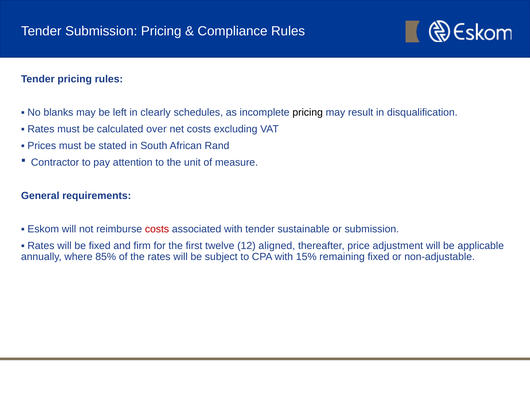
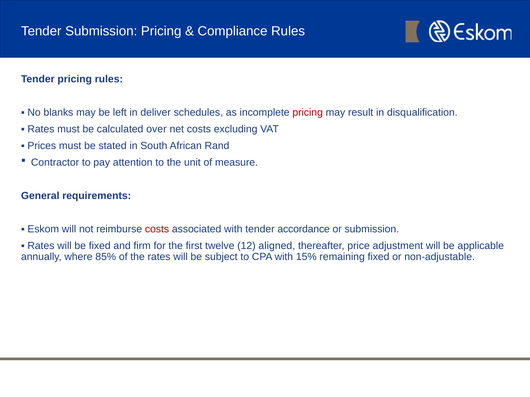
clearly: clearly -> deliver (156, 112)
pricing colour: black -> red (308, 112)
sustainable: sustainable -> accordance (304, 229)
